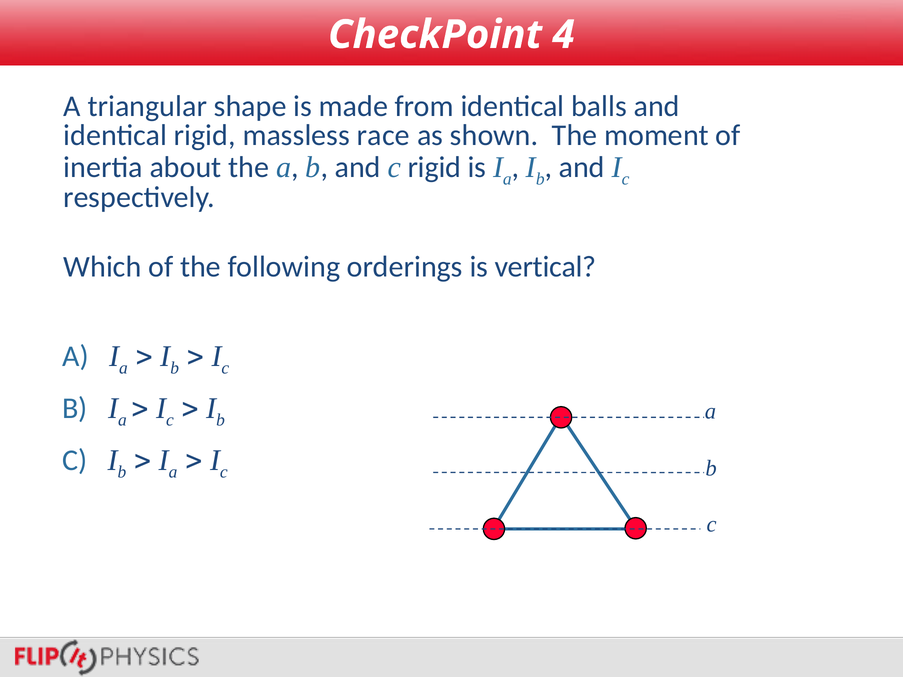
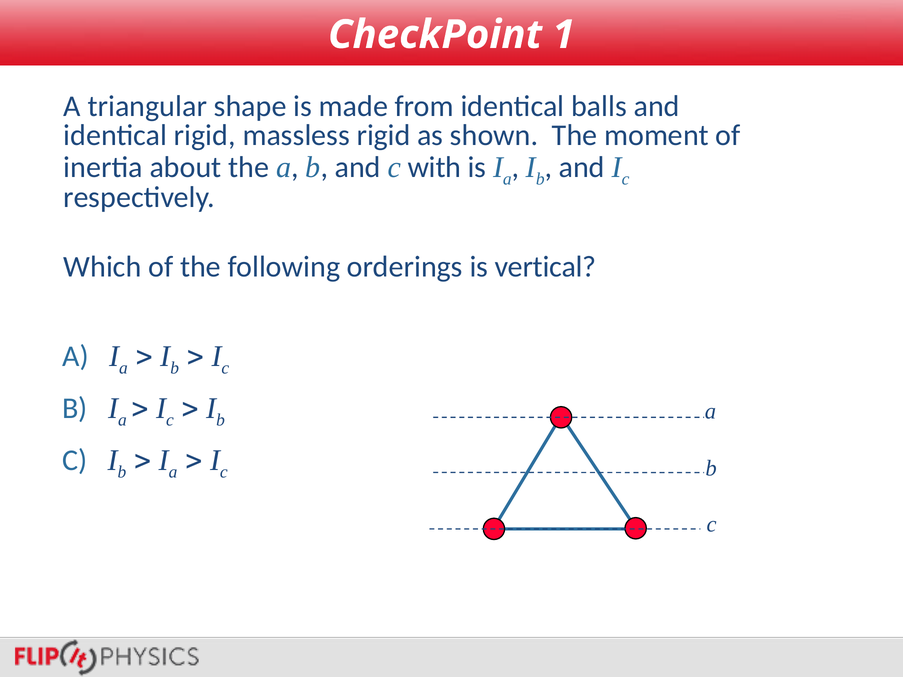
4: 4 -> 1 (564, 35)
massless race: race -> rigid (384, 135)
c rigid: rigid -> with (434, 168)
